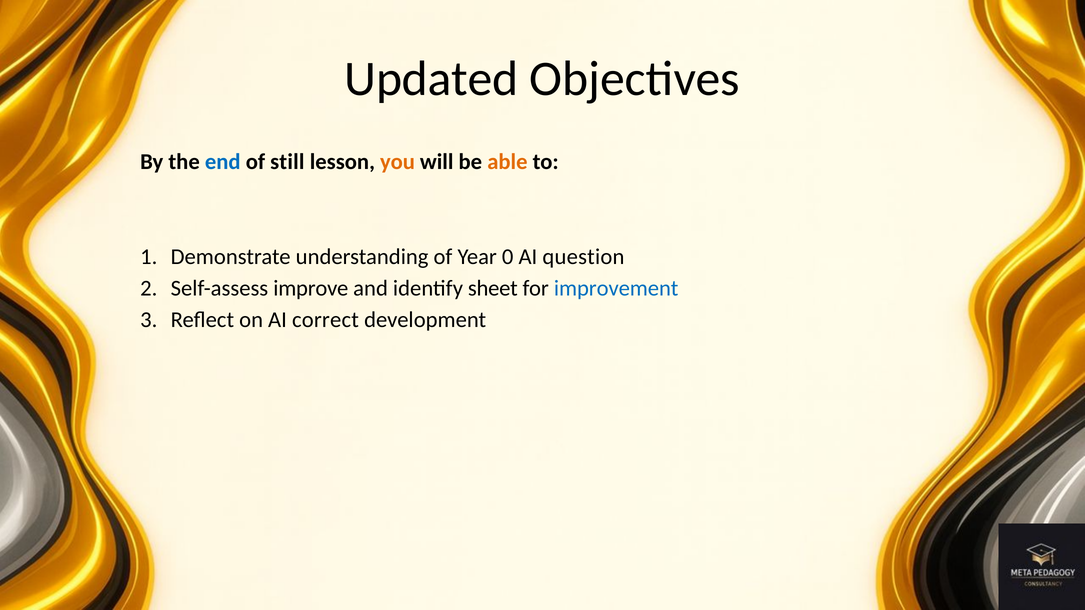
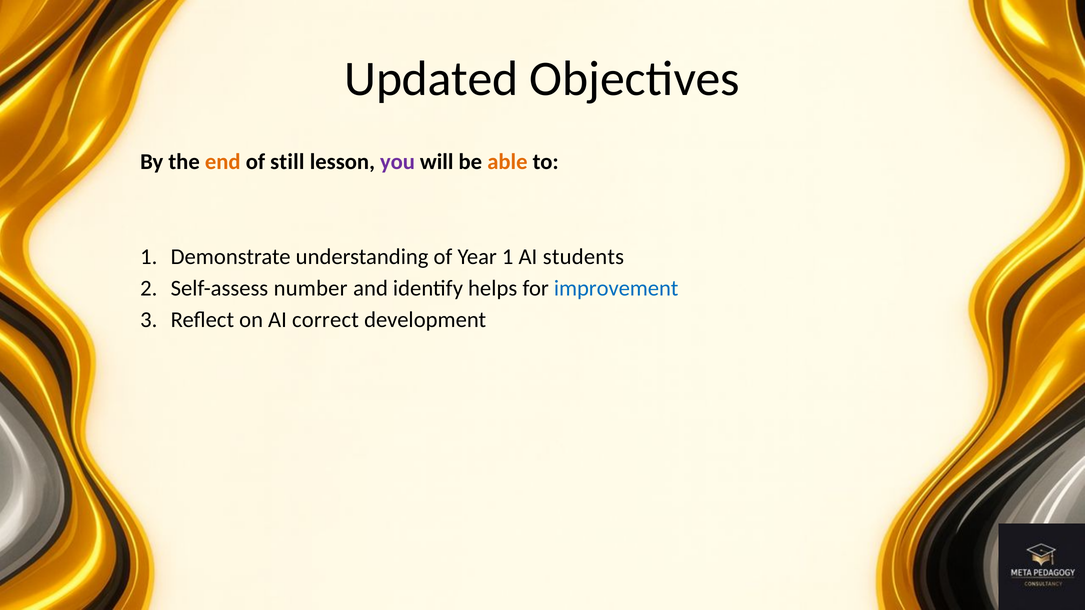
end colour: blue -> orange (223, 162)
you colour: orange -> purple (398, 162)
Year 0: 0 -> 1 (508, 257)
question: question -> students (583, 257)
improve: improve -> number (311, 288)
sheet: sheet -> helps (493, 288)
